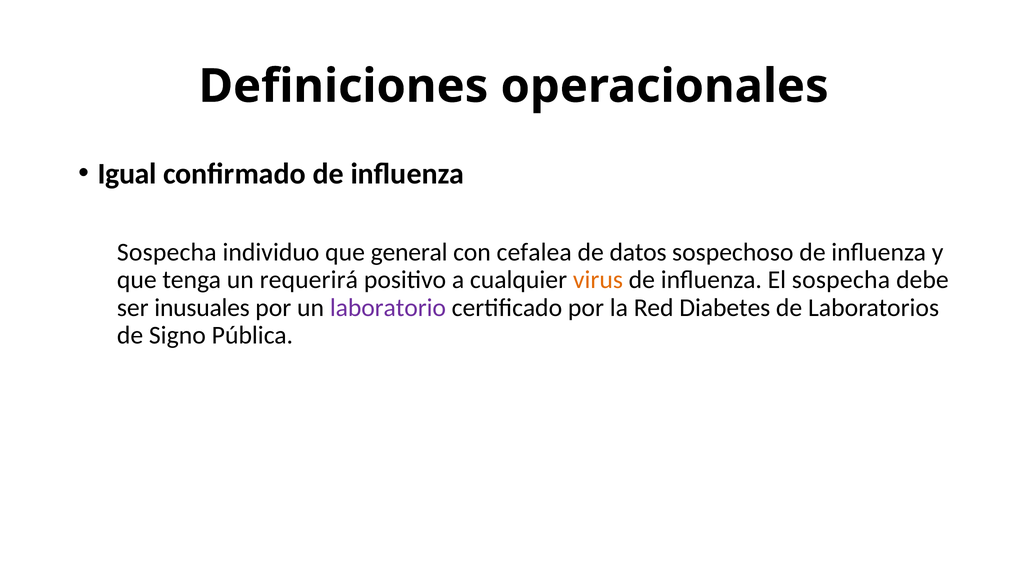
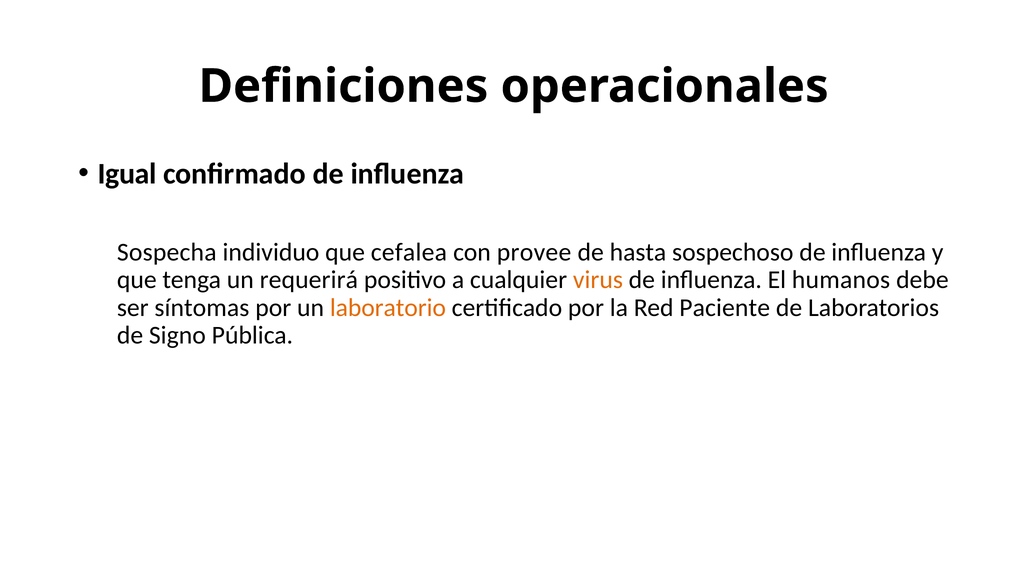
general: general -> cefalea (409, 252)
cefalea: cefalea -> provee (534, 252)
datos: datos -> hasta (638, 252)
El sospecha: sospecha -> humanos (841, 280)
inusuales: inusuales -> síntomas (202, 308)
laboratorio colour: purple -> orange (388, 308)
Diabetes: Diabetes -> Paciente (725, 308)
